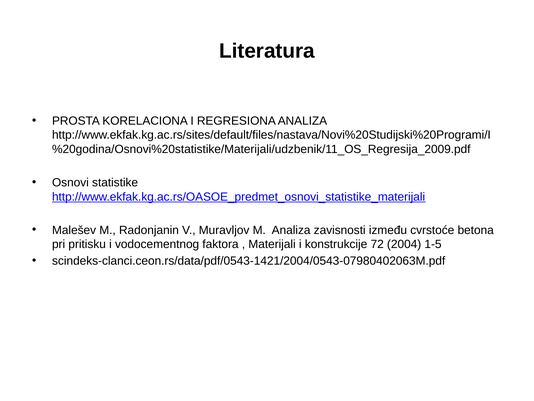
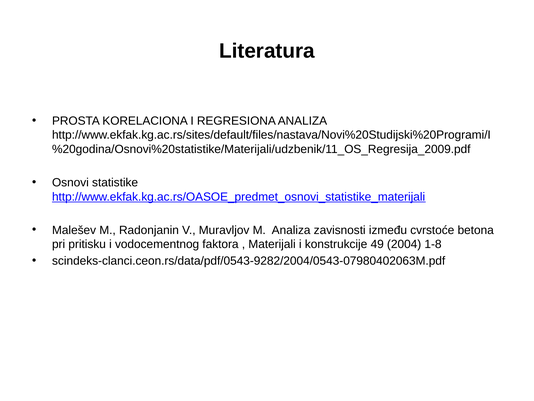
72: 72 -> 49 (377, 244)
1-5: 1-5 -> 1-8 (433, 244)
scindeks-clanci.ceon.rs/data/pdf/0543-1421/2004/0543-07980402063M.pdf: scindeks-clanci.ceon.rs/data/pdf/0543-1421/2004/0543-07980402063M.pdf -> scindeks-clanci.ceon.rs/data/pdf/0543-9282/2004/0543-07980402063M.pdf (249, 261)
